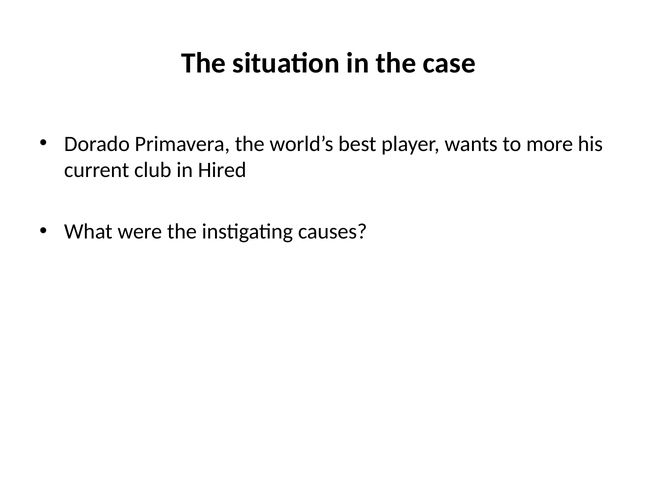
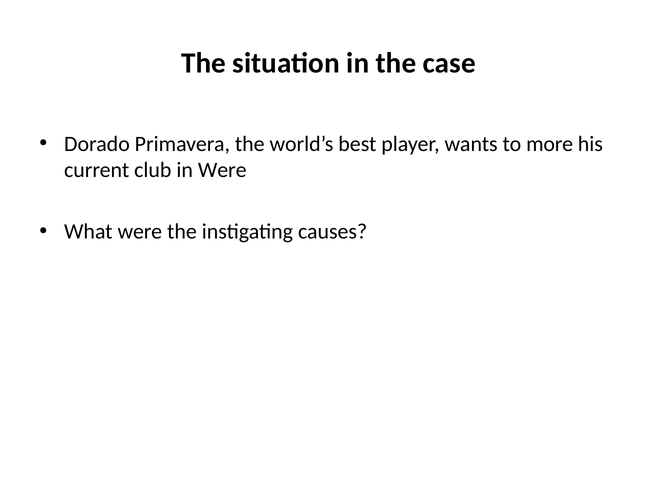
in Hired: Hired -> Were (222, 170)
